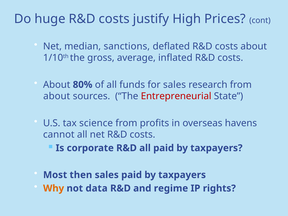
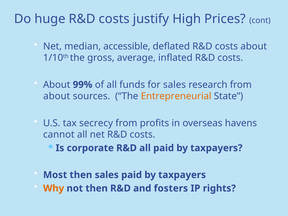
sanctions: sanctions -> accessible (127, 46)
80%: 80% -> 99% (83, 85)
Entrepreneurial colour: red -> orange (176, 96)
science: science -> secrecy (96, 123)
not data: data -> then (97, 188)
regime: regime -> fosters (171, 188)
